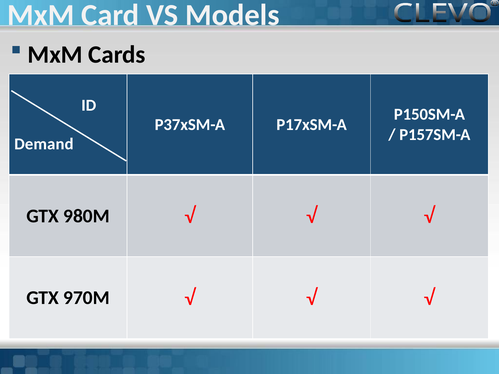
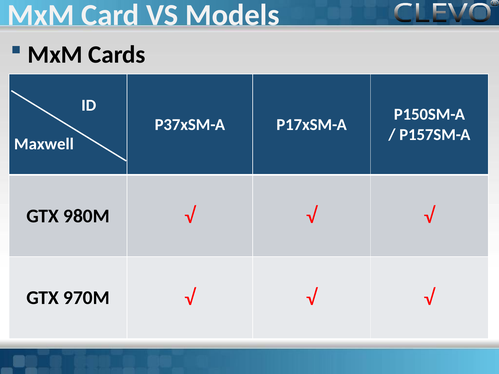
Demand: Demand -> Maxwell (44, 144)
